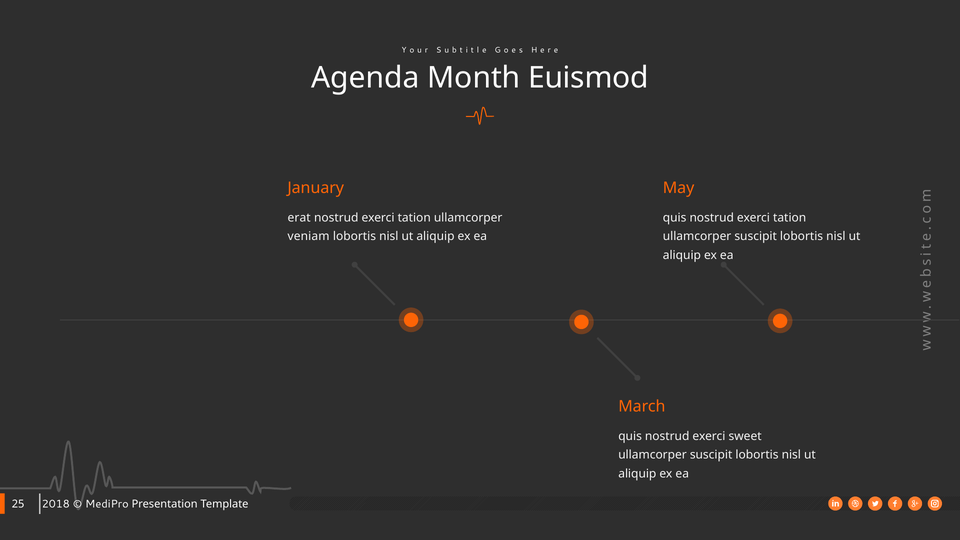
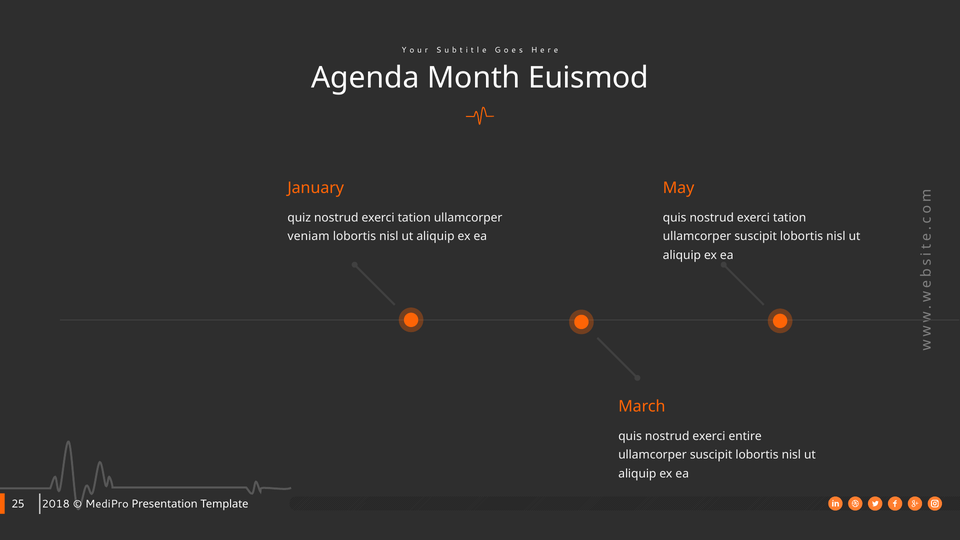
erat: erat -> quiz (299, 218)
sweet: sweet -> entire (745, 436)
